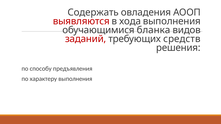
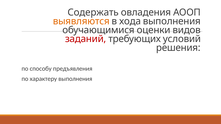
выявляются colour: red -> orange (81, 21)
бланка: бланка -> оценки (154, 30)
средств: средств -> условий (182, 39)
